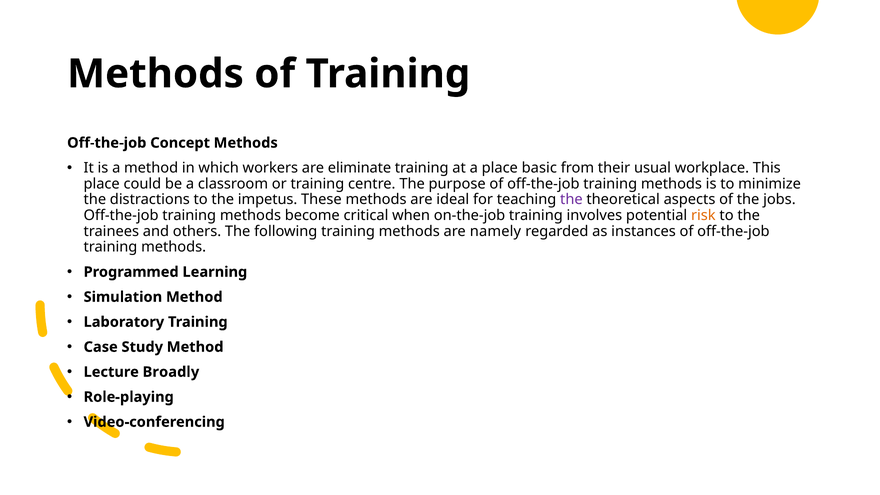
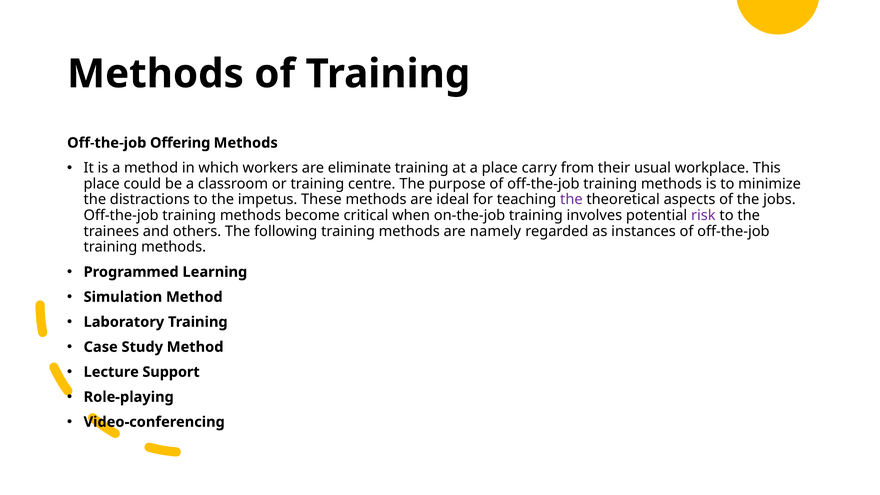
Concept: Concept -> Offering (180, 143)
basic: basic -> carry (539, 168)
risk colour: orange -> purple (703, 215)
Broadly: Broadly -> Support (171, 372)
